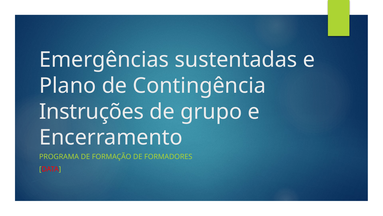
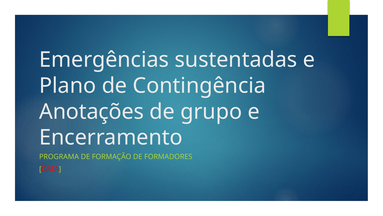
Instruções: Instruções -> Anotações (92, 111)
